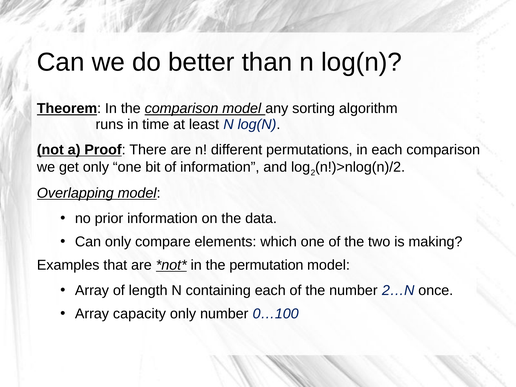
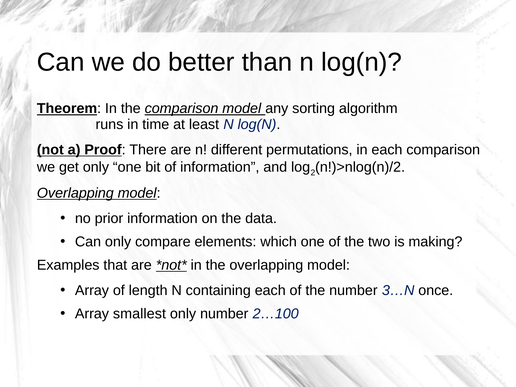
the permutation: permutation -> overlapping (266, 265)
2…N: 2…N -> 3…N (398, 290)
capacity: capacity -> smallest (139, 314)
0…100: 0…100 -> 2…100 (276, 314)
